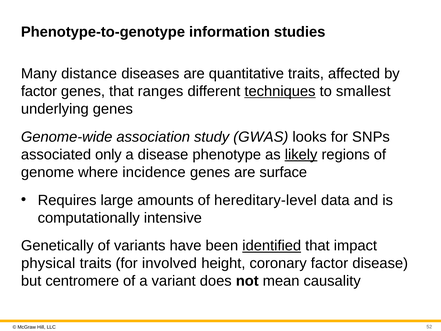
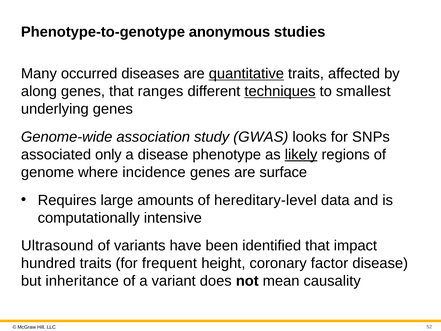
information: information -> anonymous (230, 32)
distance: distance -> occurred (89, 74)
quantitative underline: none -> present (246, 74)
factor: factor -> along (39, 91)
Genetically: Genetically -> Ultrasound (57, 246)
identified underline: present -> none (272, 246)
physical: physical -> hundred (48, 263)
involved: involved -> frequent (169, 263)
centromere: centromere -> inheritance (82, 281)
